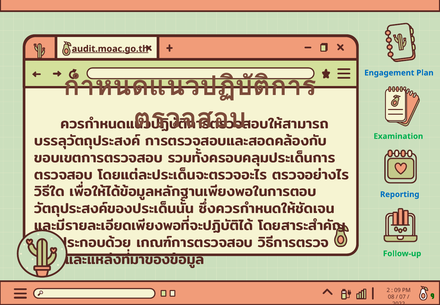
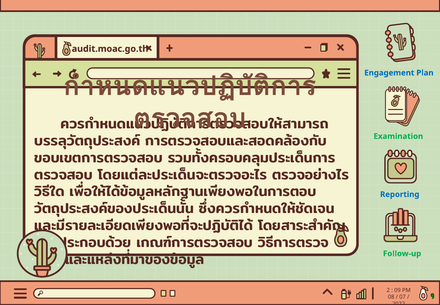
audit.moac.go.th underline: present -> none (110, 49)
